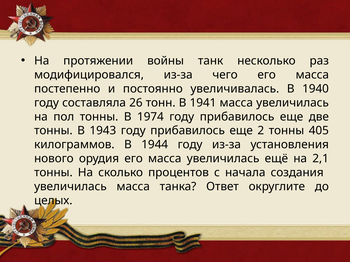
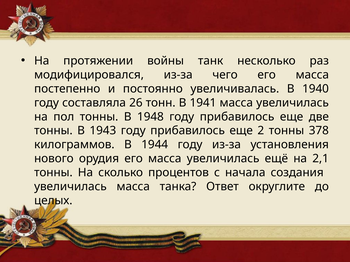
1974: 1974 -> 1948 (150, 117)
405: 405 -> 378 (319, 131)
